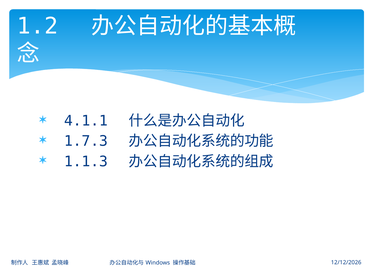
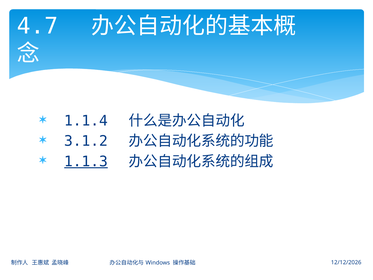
1.2: 1.2 -> 4.7 (38, 26)
4.1.1: 4.1.1 -> 1.1.4 (86, 121)
1.7.3: 1.7.3 -> 3.1.2 (86, 141)
1.1.3 underline: none -> present (86, 161)
